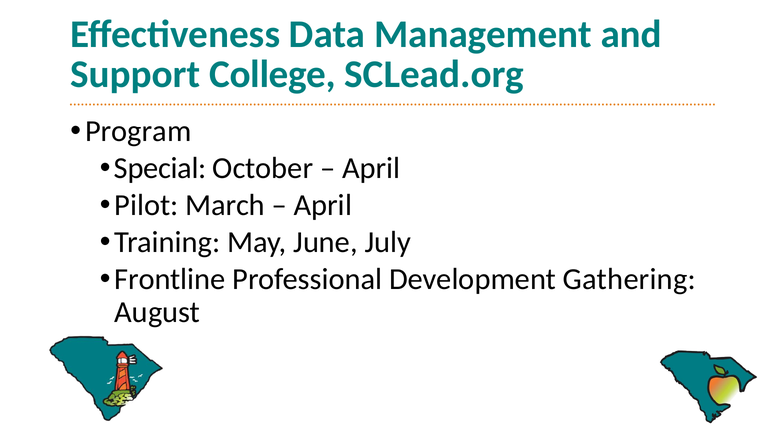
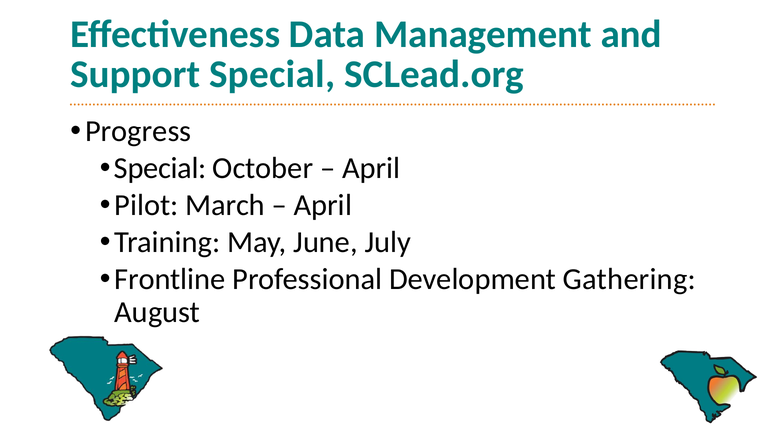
Support College: College -> Special (272, 74)
Program: Program -> Progress (138, 131)
